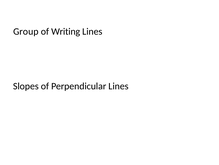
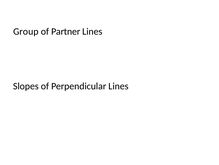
Writing: Writing -> Partner (66, 31)
